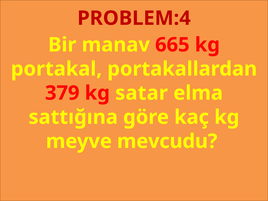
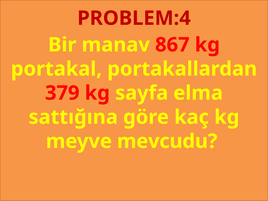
665: 665 -> 867 (172, 45)
satar: satar -> sayfa (142, 93)
